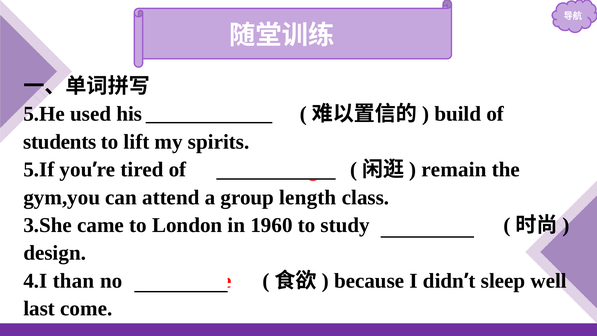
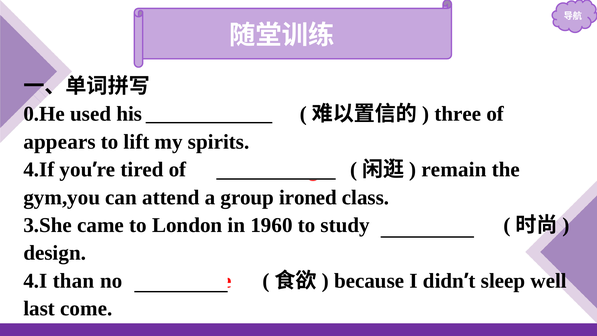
5.He: 5.He -> 0.He (44, 114)
build: build -> three (458, 114)
students: students -> appears (60, 142)
5.If: 5.If -> 4.If (39, 169)
length: length -> ironed (308, 197)
